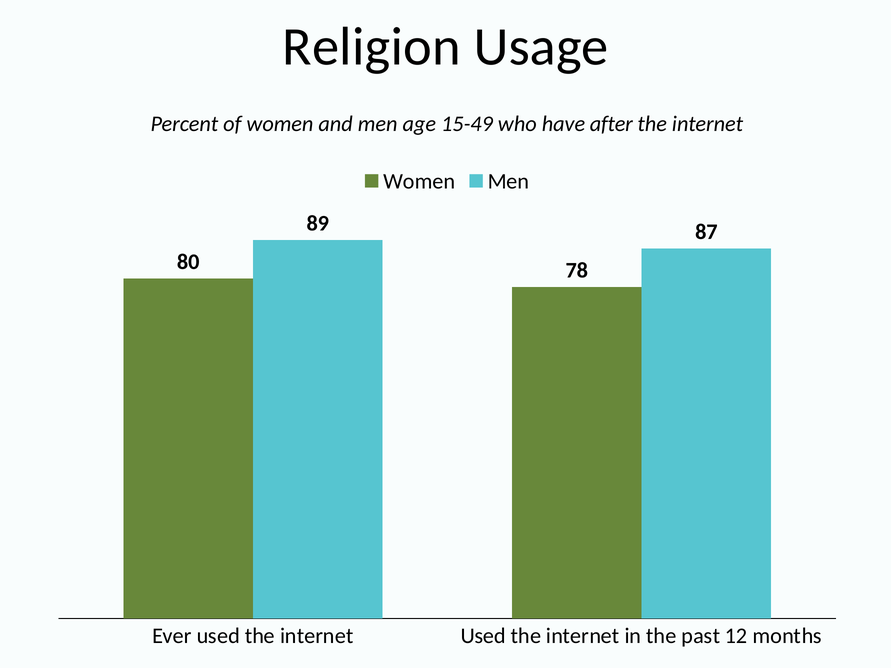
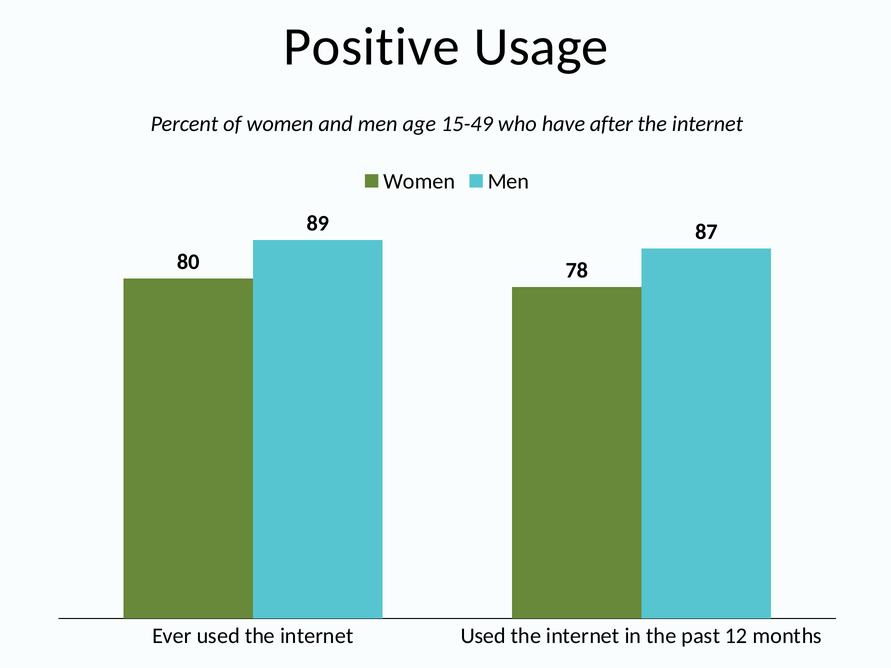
Religion: Religion -> Positive (372, 47)
